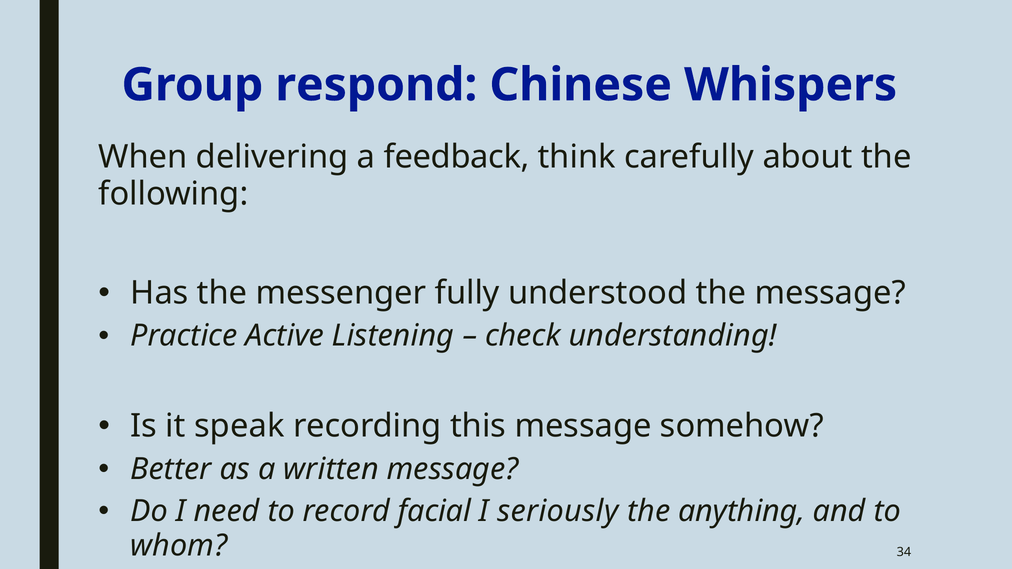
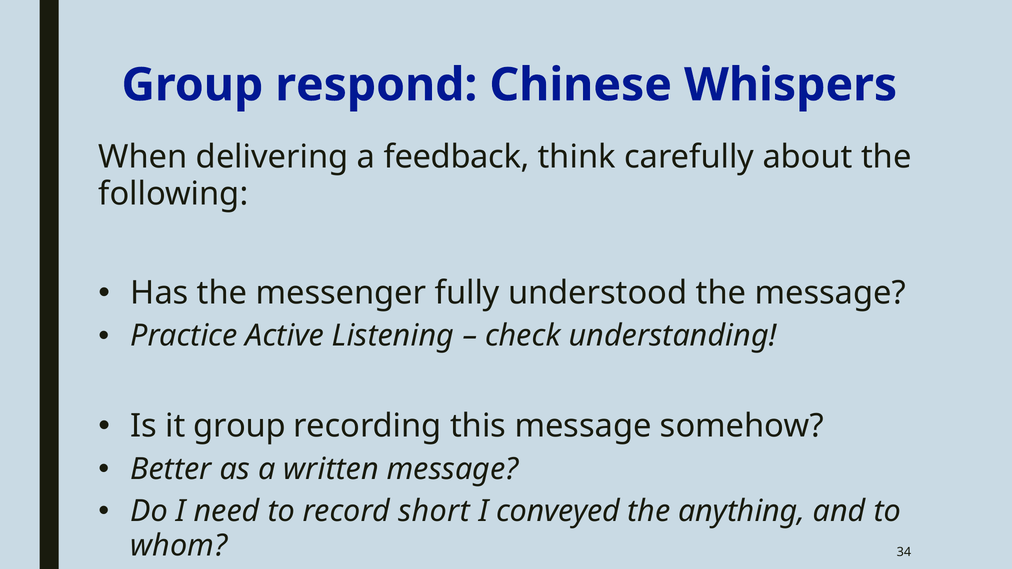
it speak: speak -> group (240, 426)
facial: facial -> short (434, 511)
seriously: seriously -> conveyed (558, 511)
